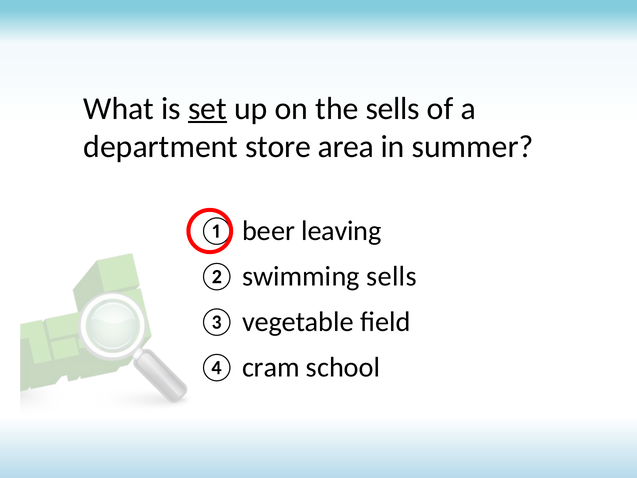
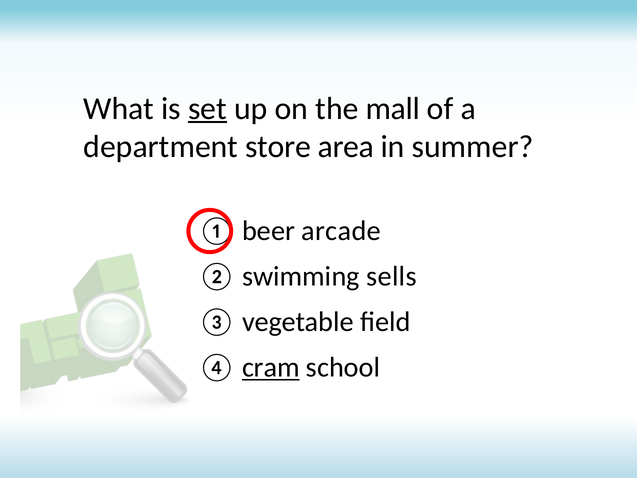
the sells: sells -> mall (393, 108)
leaving: leaving -> arcade (341, 231)
cram underline: none -> present (271, 367)
